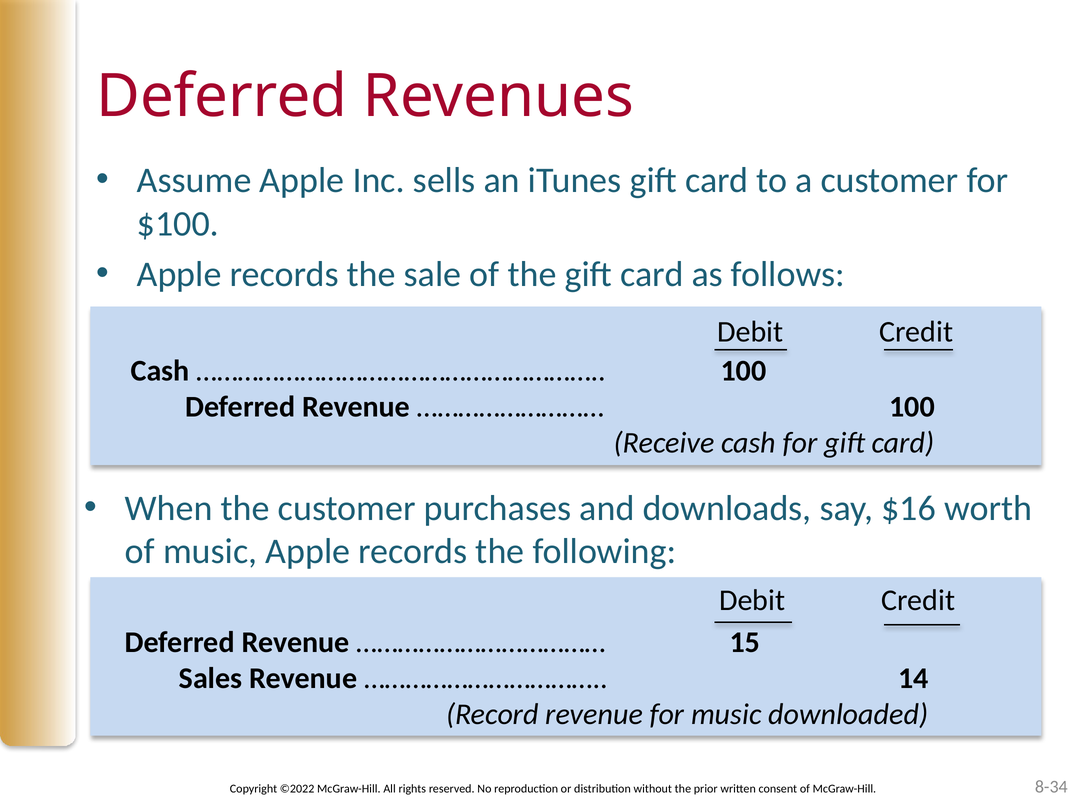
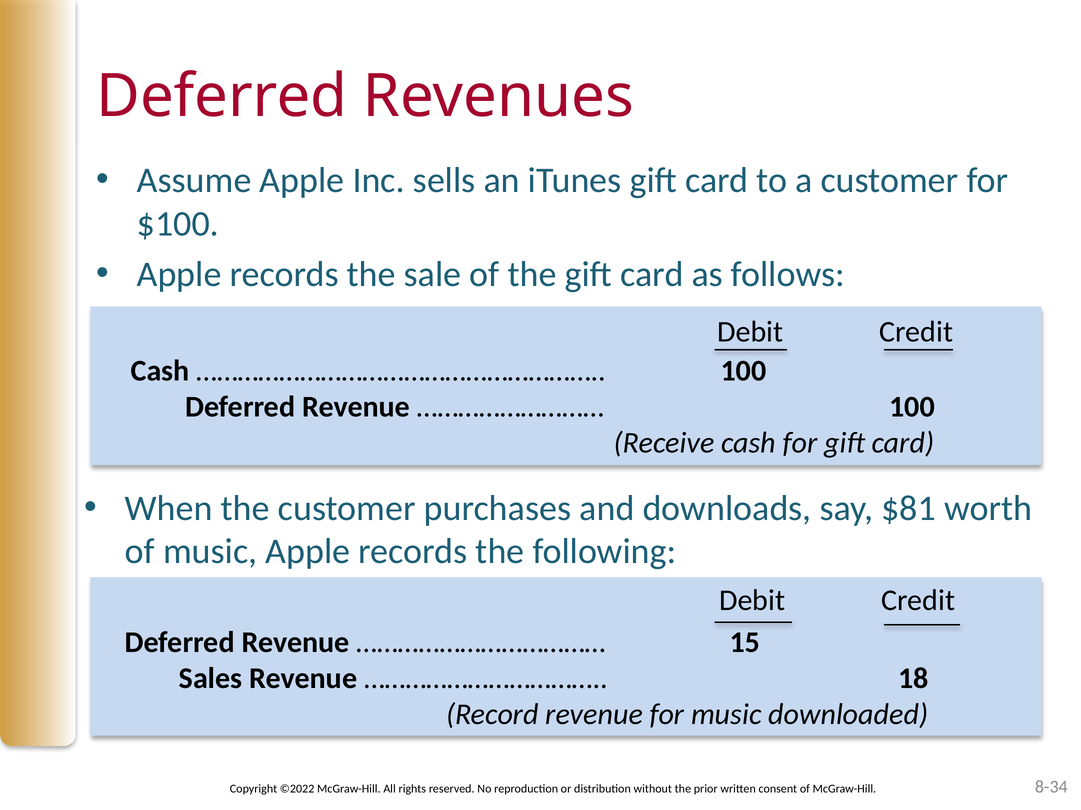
$16: $16 -> $81 (909, 509)
14: 14 -> 18 (913, 679)
